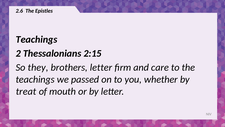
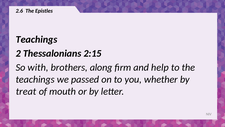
they: they -> with (38, 67)
brothers letter: letter -> along (101, 67)
care: care -> help (160, 67)
